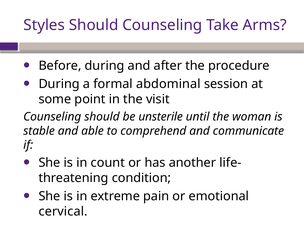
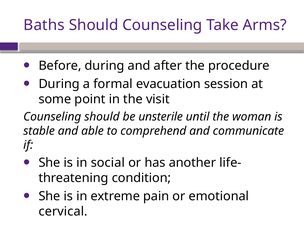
Styles: Styles -> Baths (44, 25)
abdominal: abdominal -> evacuation (168, 84)
count: count -> social (108, 163)
